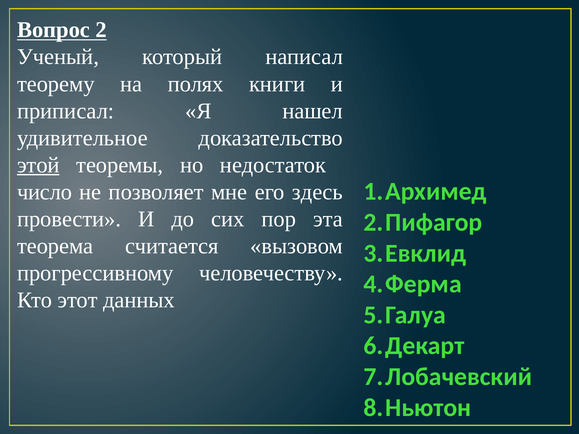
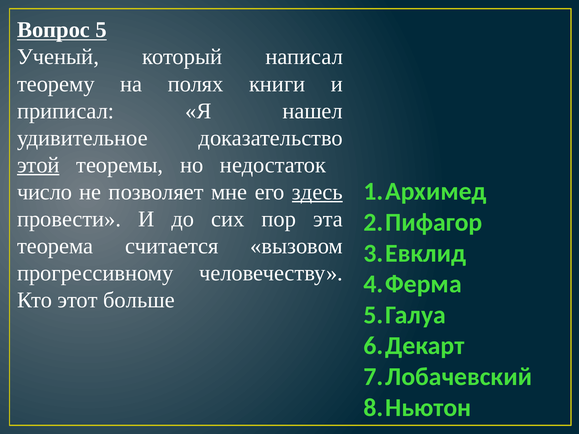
2: 2 -> 5 (101, 30)
здесь underline: none -> present (317, 192)
данных: данных -> больше (139, 300)
